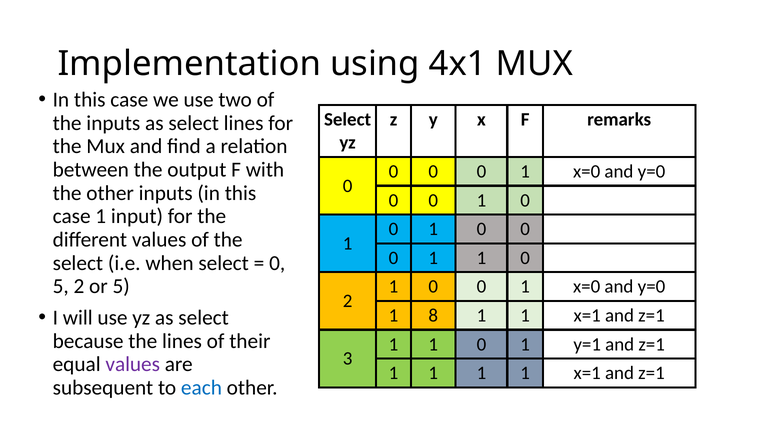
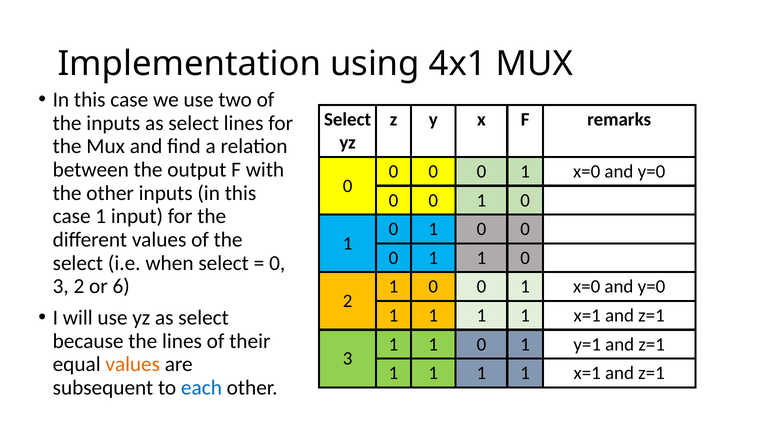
5: 5 -> 3 (61, 286)
or 5: 5 -> 6 (121, 286)
8: 8 -> 1 (433, 315)
values colour: purple -> orange (133, 364)
